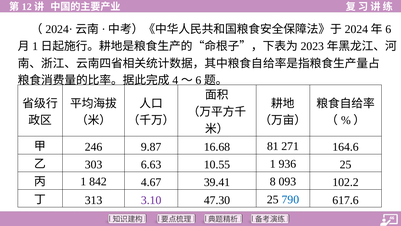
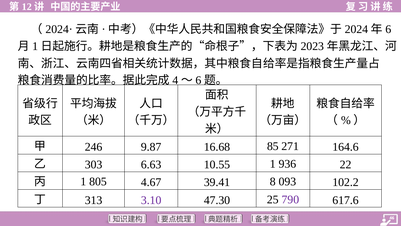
81: 81 -> 85 (273, 146)
936 25: 25 -> 22 (346, 164)
842: 842 -> 805 (98, 181)
790 colour: blue -> purple (290, 199)
